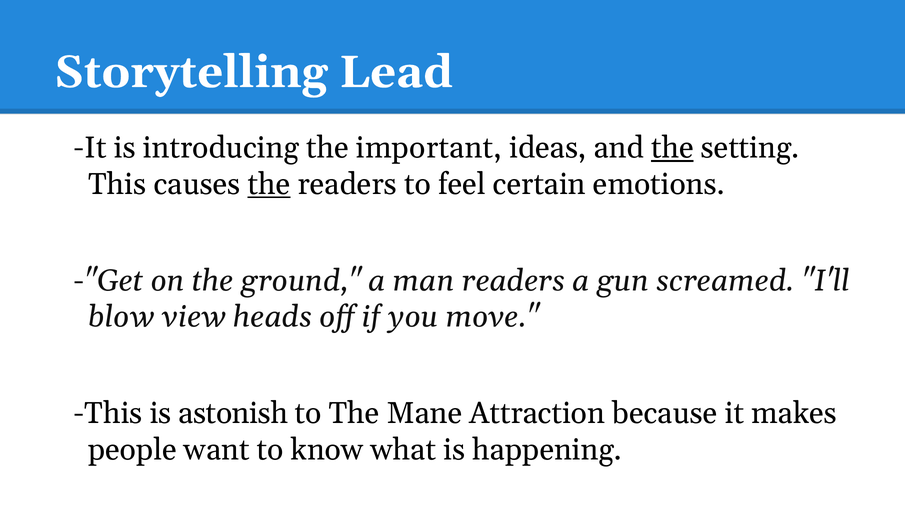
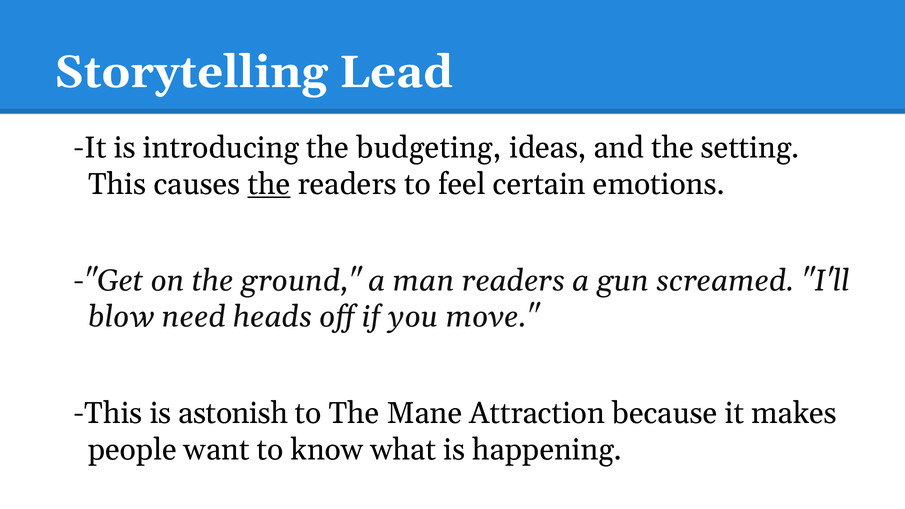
important: important -> budgeting (429, 148)
the underline: present -> none (672, 148)
view: view -> need (194, 317)
